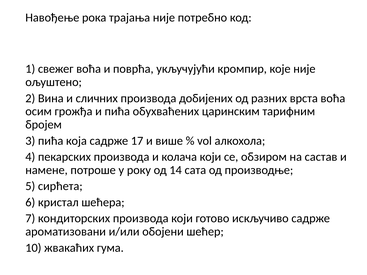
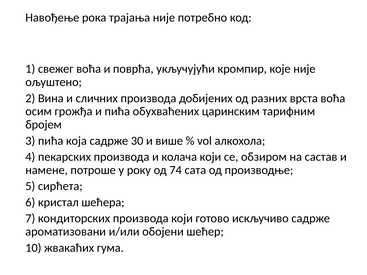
17: 17 -> 30 (137, 141)
14: 14 -> 74 (176, 170)
